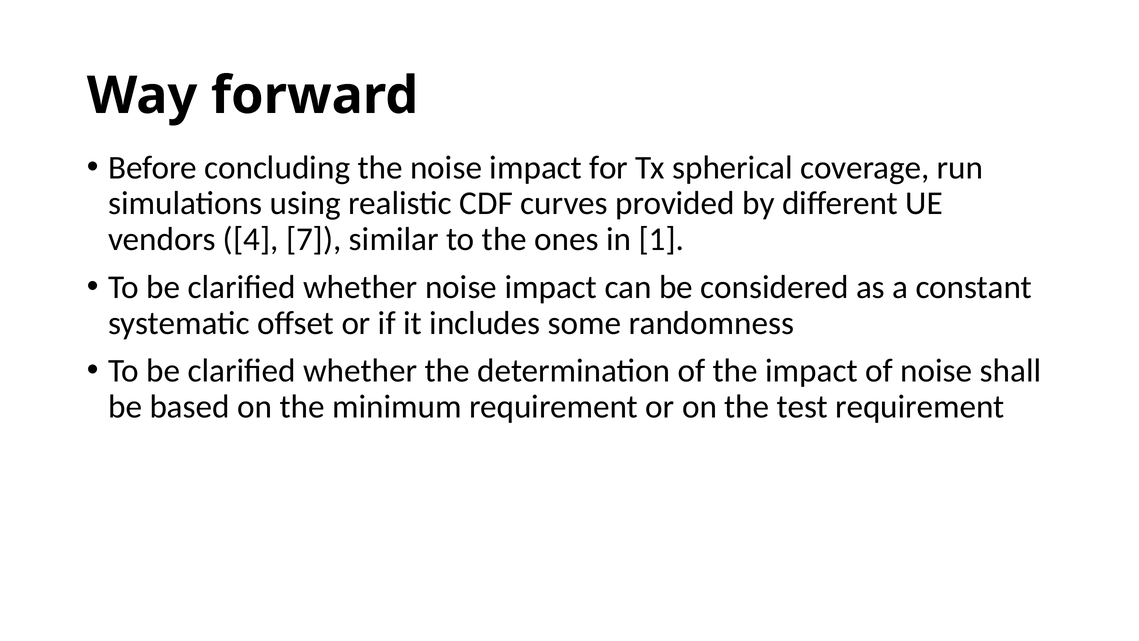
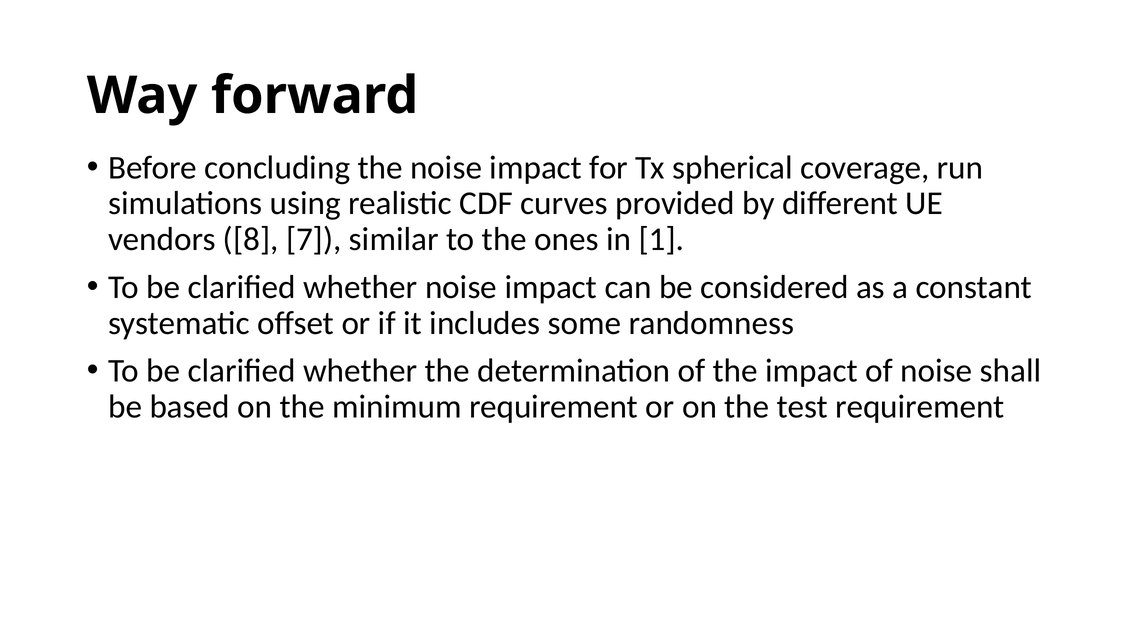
4: 4 -> 8 (251, 239)
